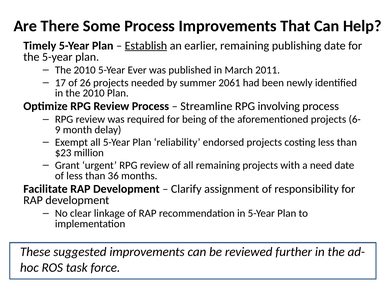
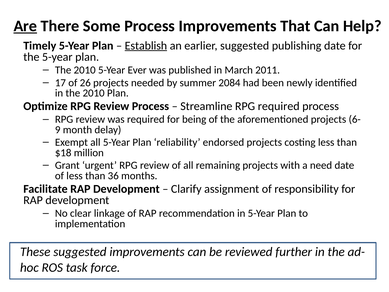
Are underline: none -> present (25, 26)
earlier remaining: remaining -> suggested (245, 46)
2061: 2061 -> 2084 (229, 83)
RPG involving: involving -> required (279, 106)
$23: $23 -> $18 (63, 153)
